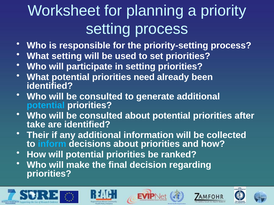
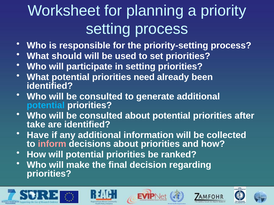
What setting: setting -> should (67, 56)
Their: Their -> Have (38, 135)
inform colour: light blue -> pink (52, 144)
